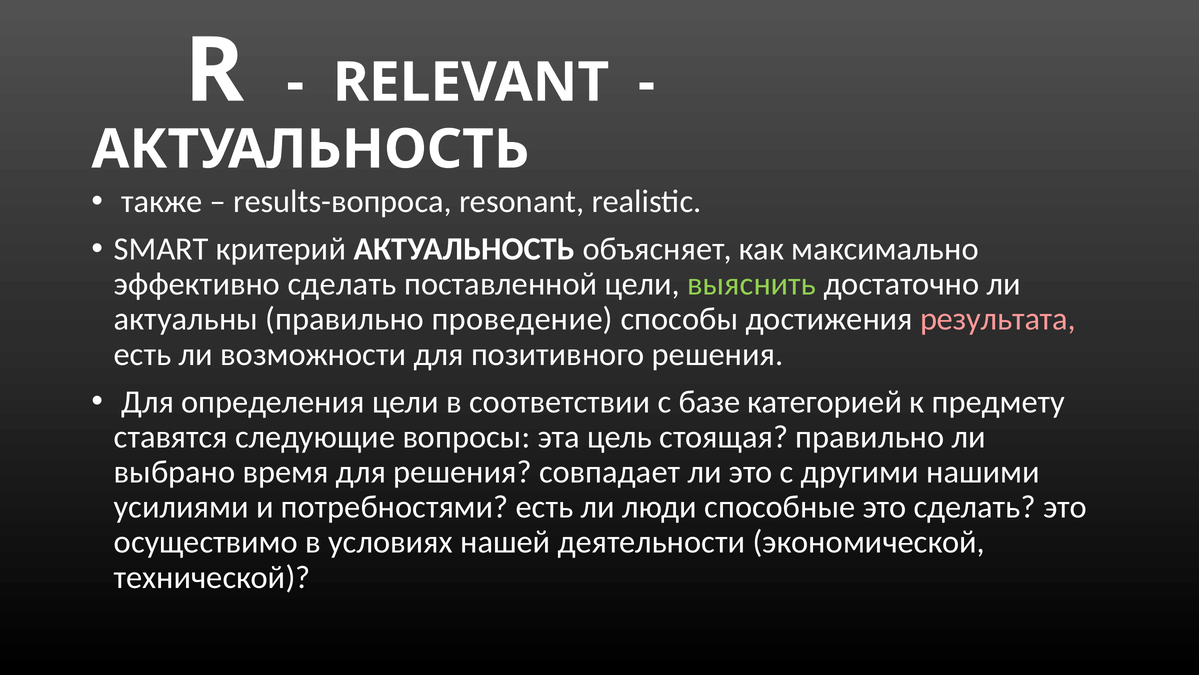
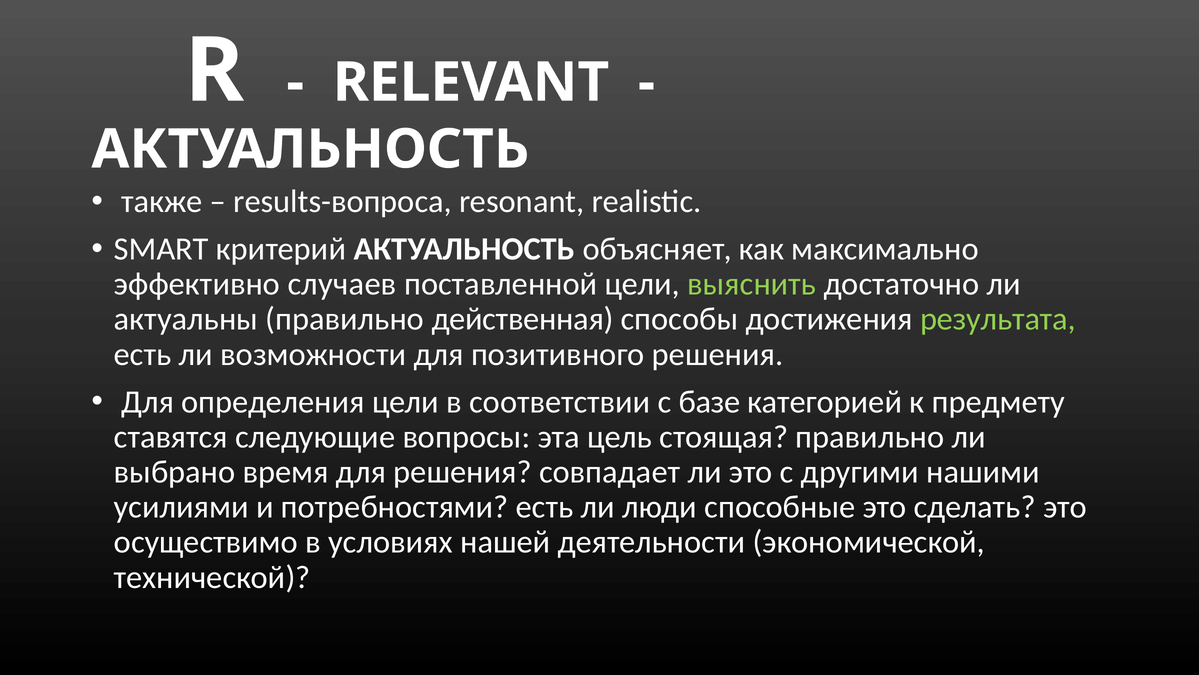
эффективно сделать: сделать -> случаев (342, 284)
проведение: проведение -> действенная (523, 319)
результата colour: pink -> light green (998, 319)
